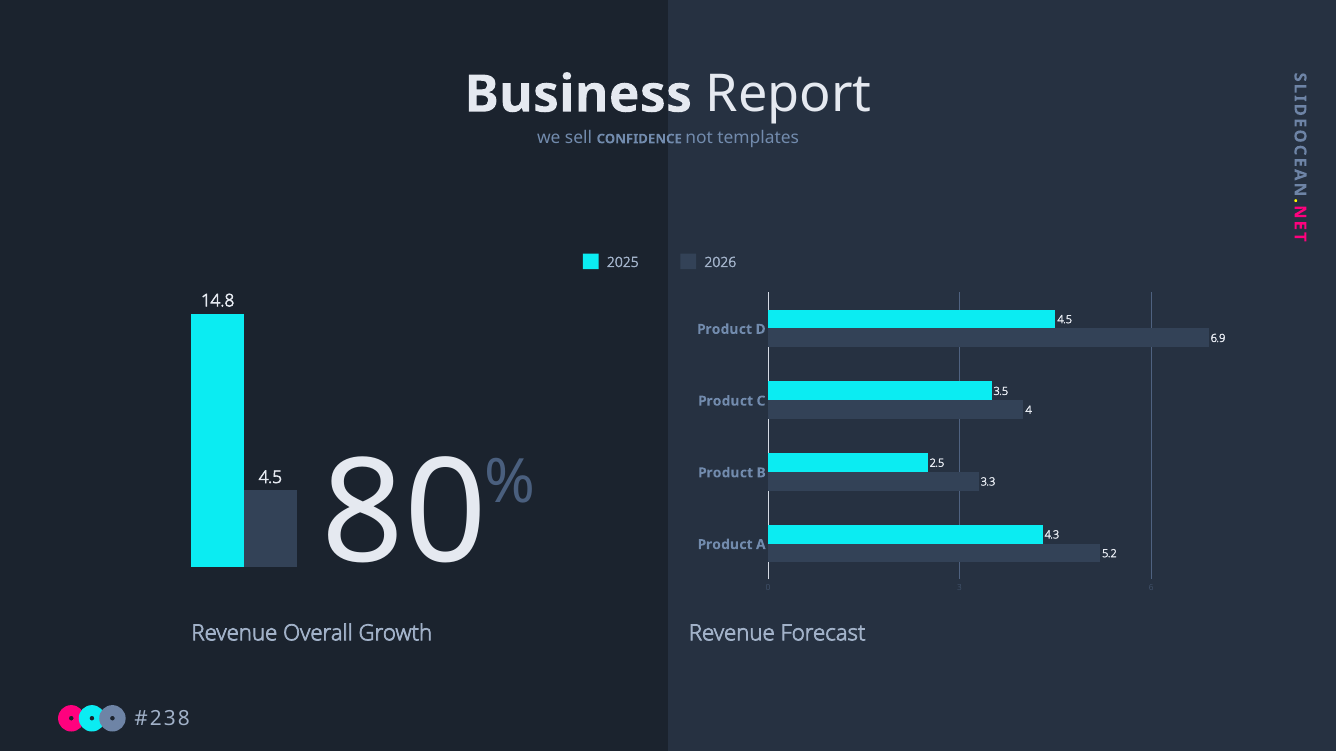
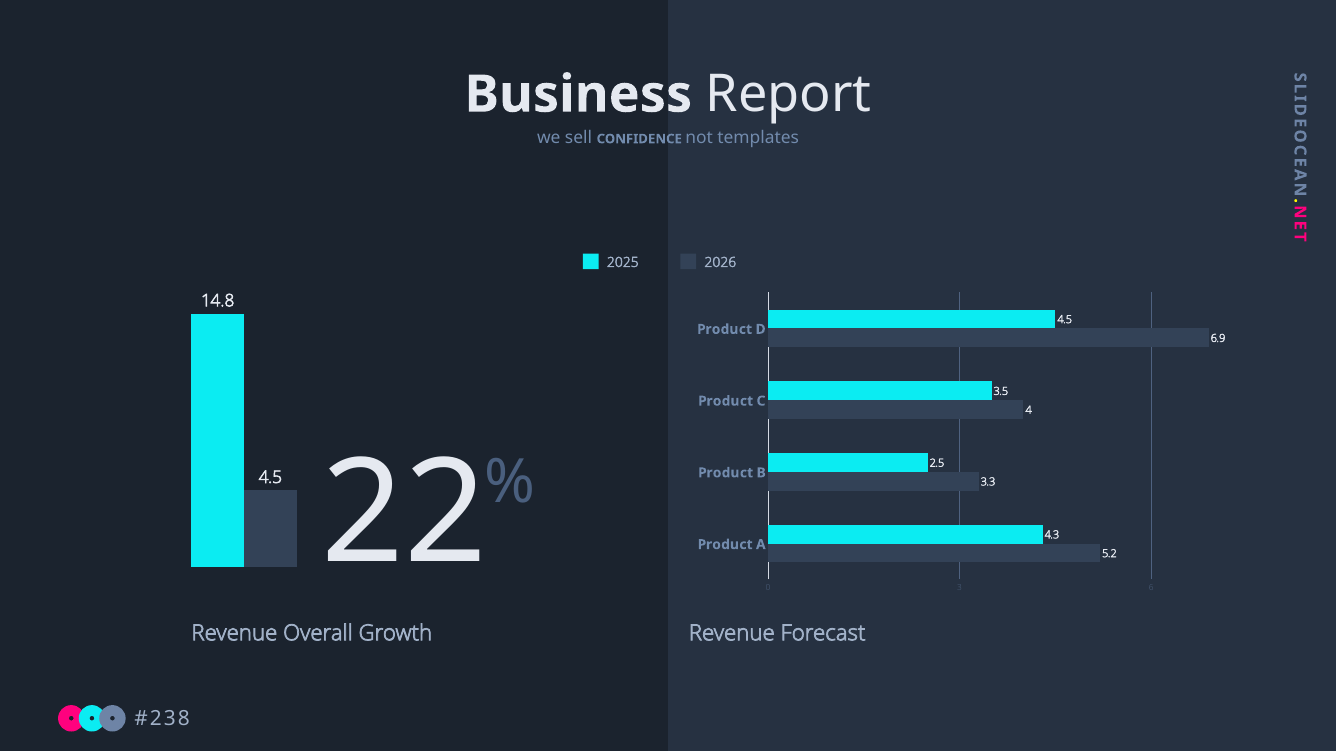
80: 80 -> 22 (404, 514)
